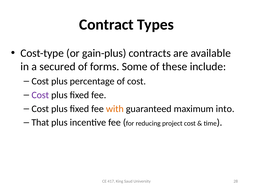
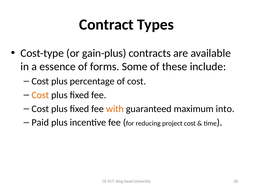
secured: secured -> essence (58, 67)
Cost colour: purple -> orange (40, 95)
That: That -> Paid (40, 122)
